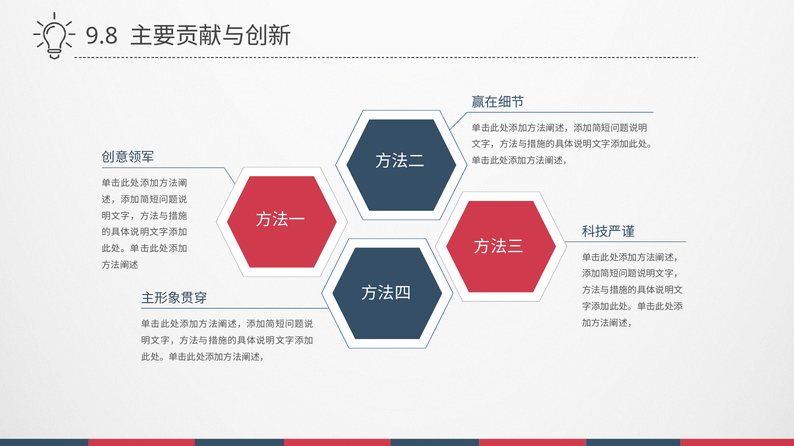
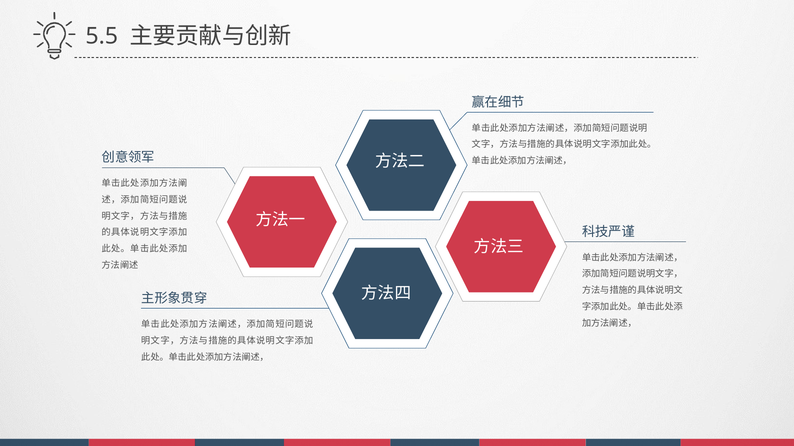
9.8: 9.8 -> 5.5 (102, 36)
